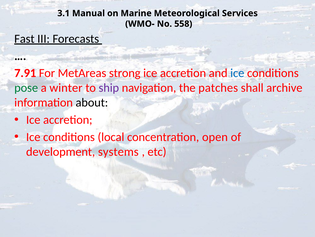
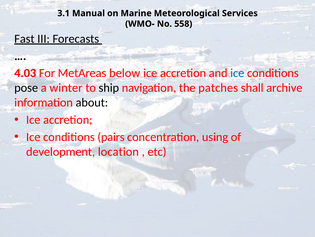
7.91: 7.91 -> 4.03 (25, 73)
strong: strong -> below (125, 73)
pose colour: green -> black (26, 88)
ship colour: purple -> black (109, 88)
local: local -> pairs (111, 137)
open: open -> using (215, 137)
systems: systems -> location (118, 151)
